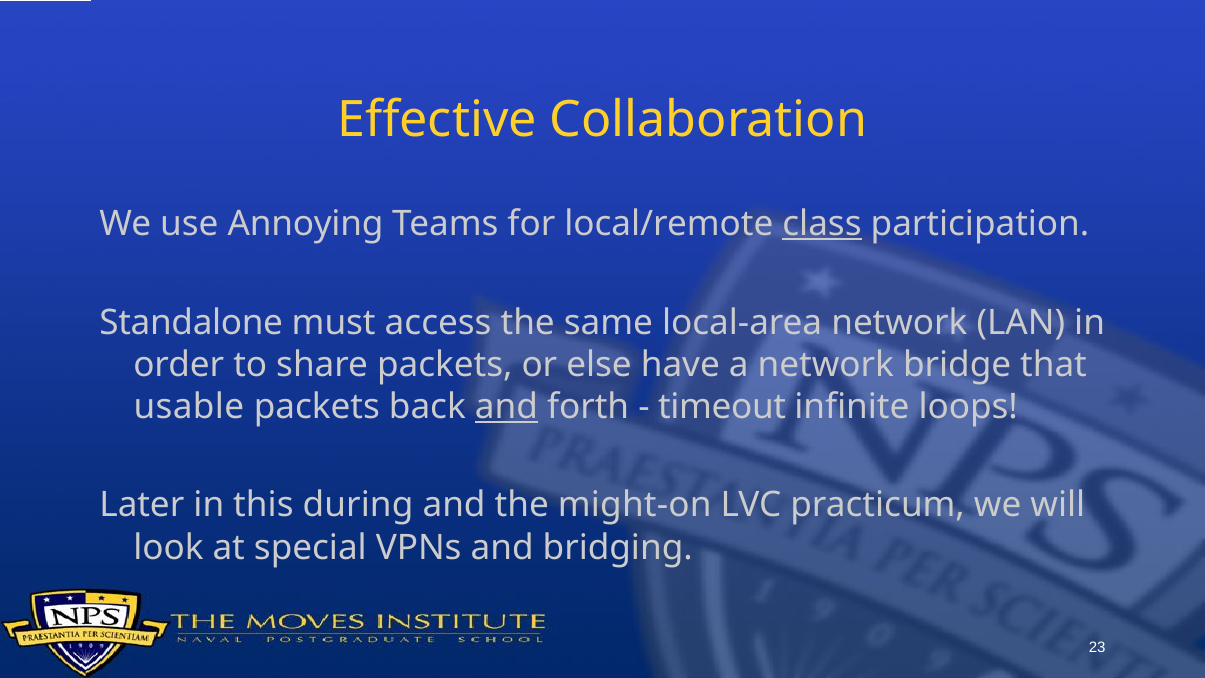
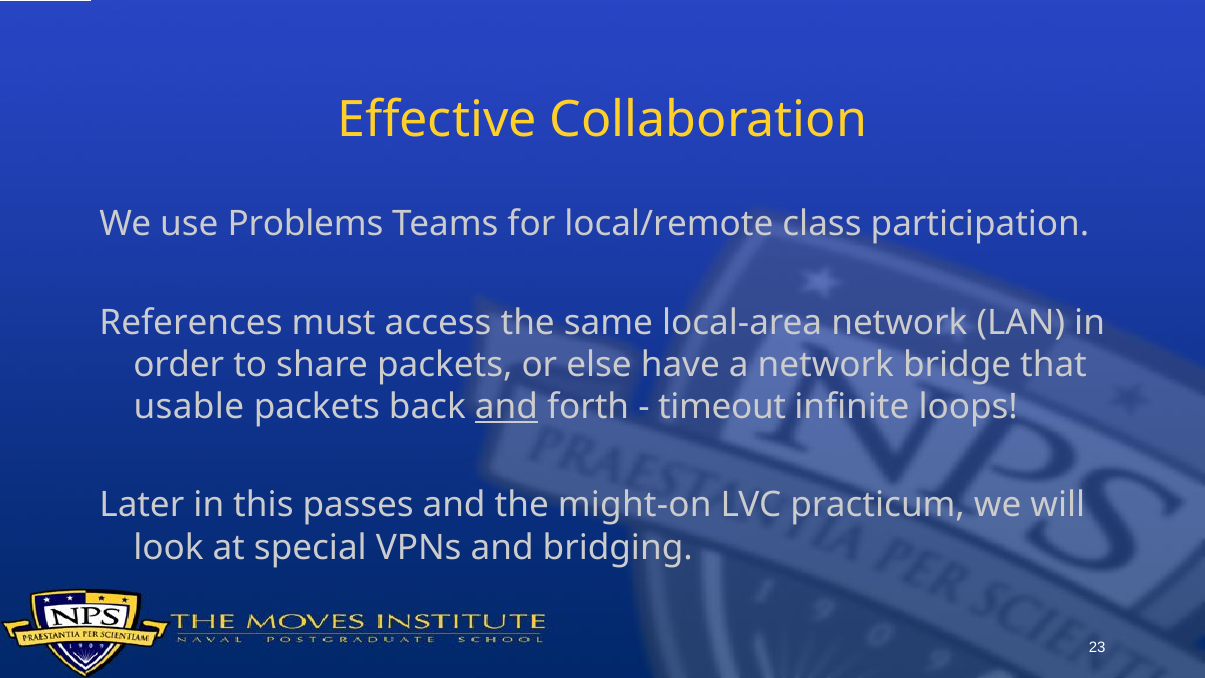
Annoying: Annoying -> Problems (305, 224)
class underline: present -> none (822, 224)
Standalone: Standalone -> References (191, 322)
during: during -> passes (358, 505)
